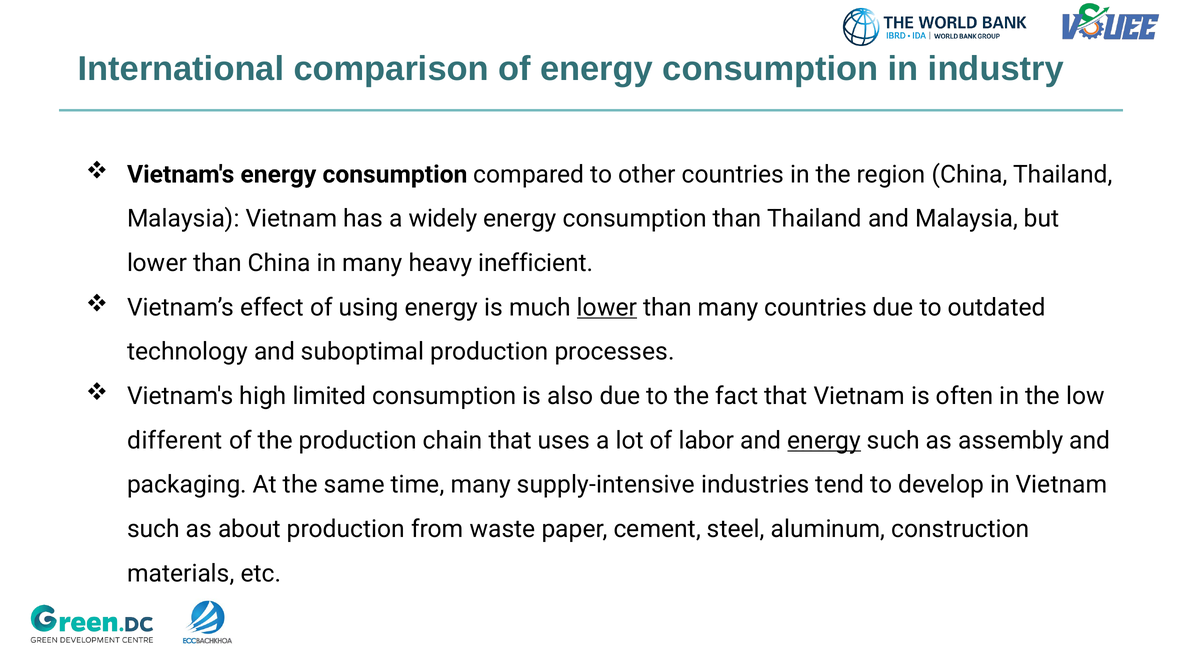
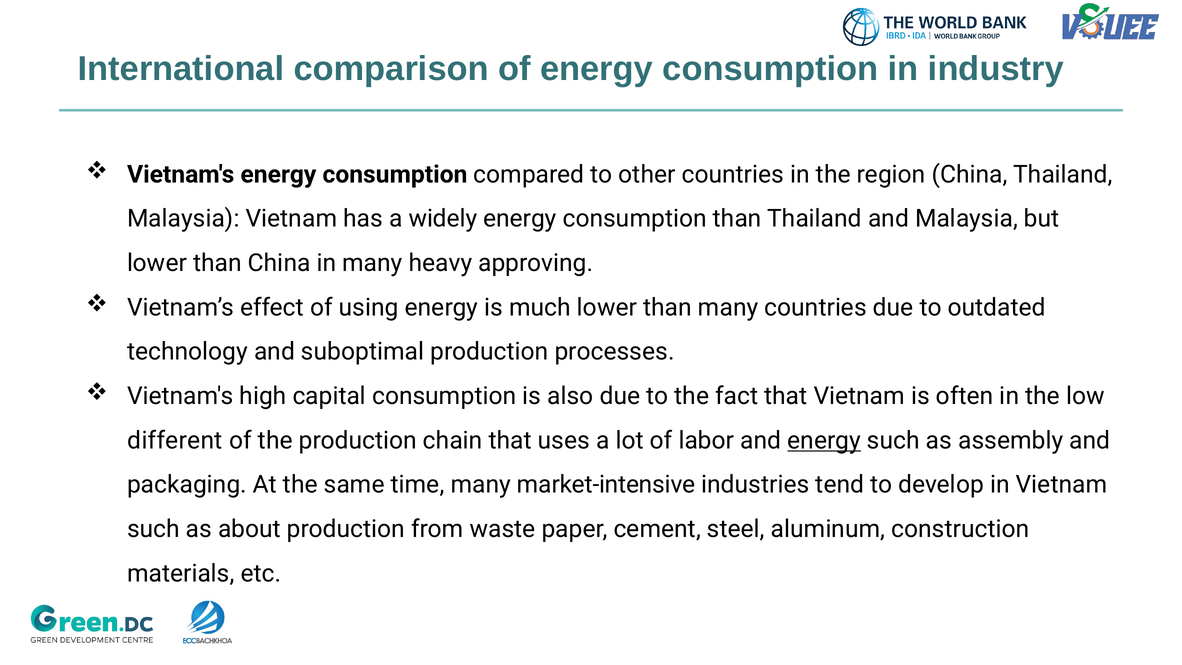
inefficient: inefficient -> approving (536, 263)
lower underline: present -> none (607, 307)
limited: limited -> capital (329, 396)
supply-intensive: supply-intensive -> market-intensive (606, 485)
